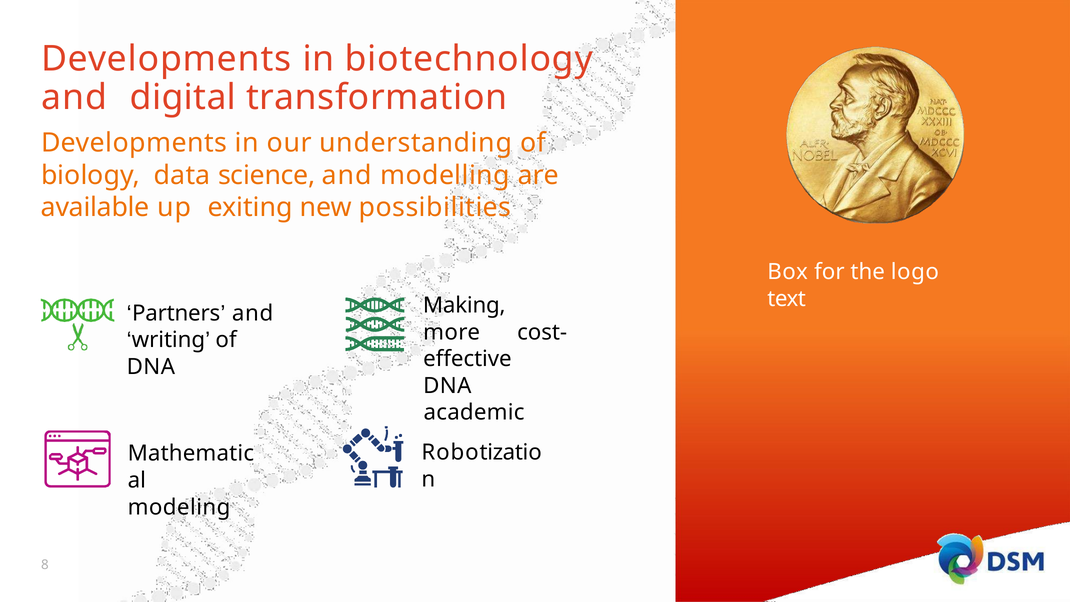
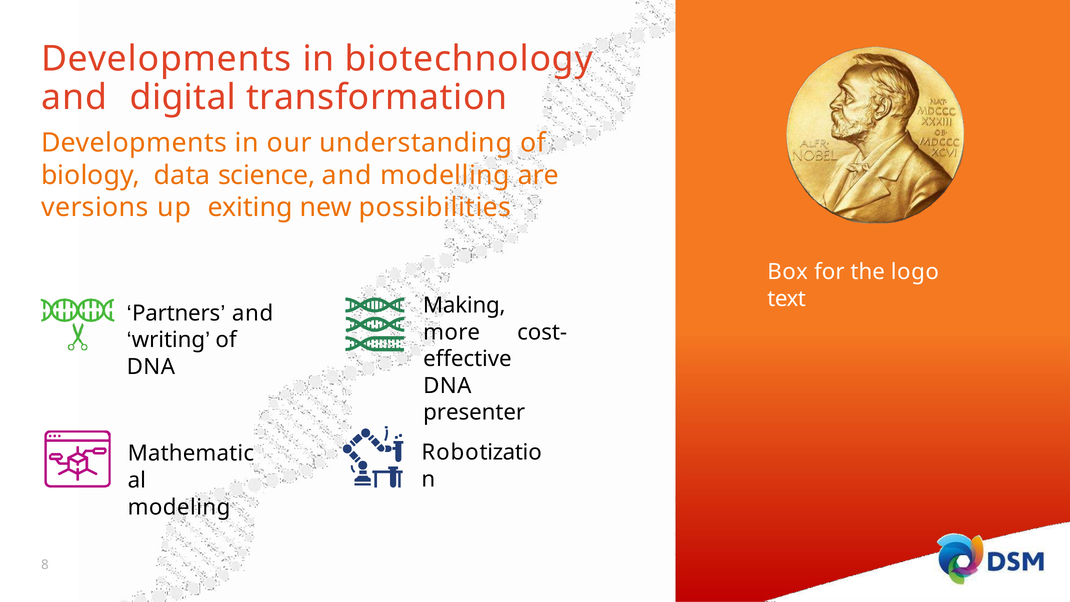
available: available -> versions (95, 207)
academic: academic -> presenter (474, 412)
